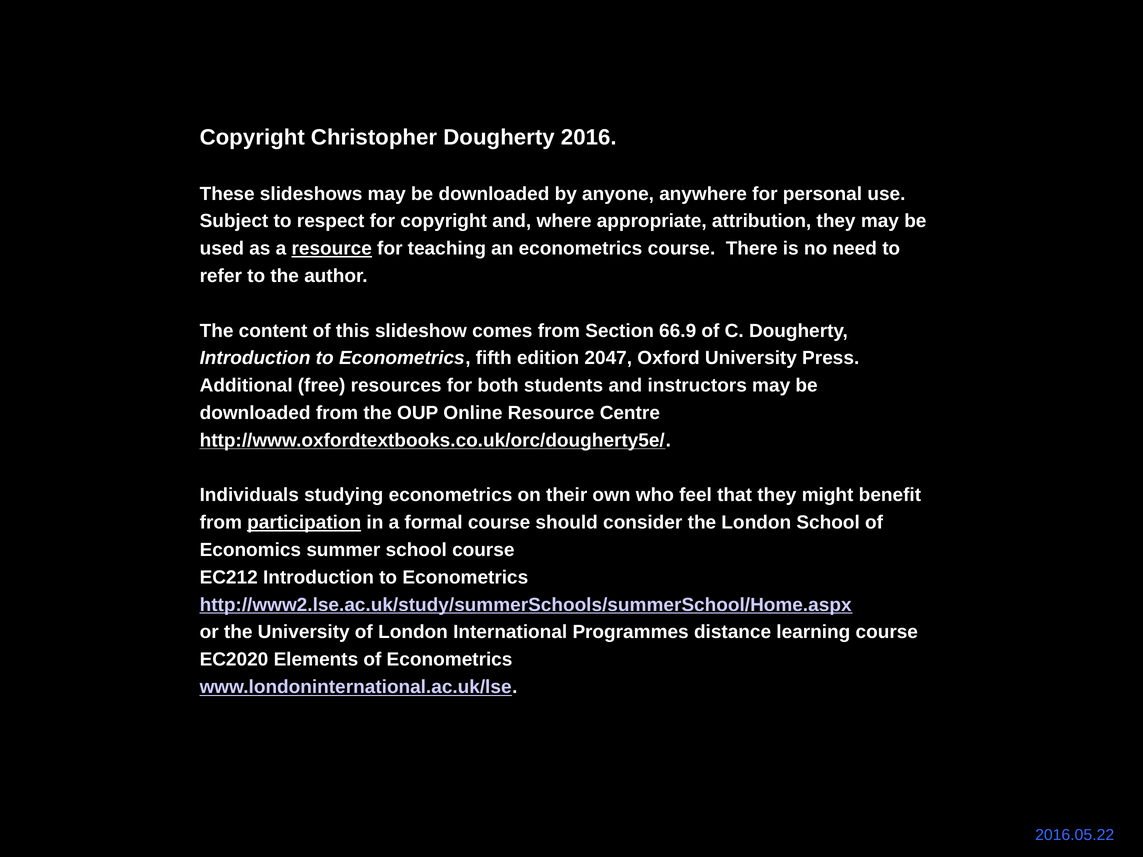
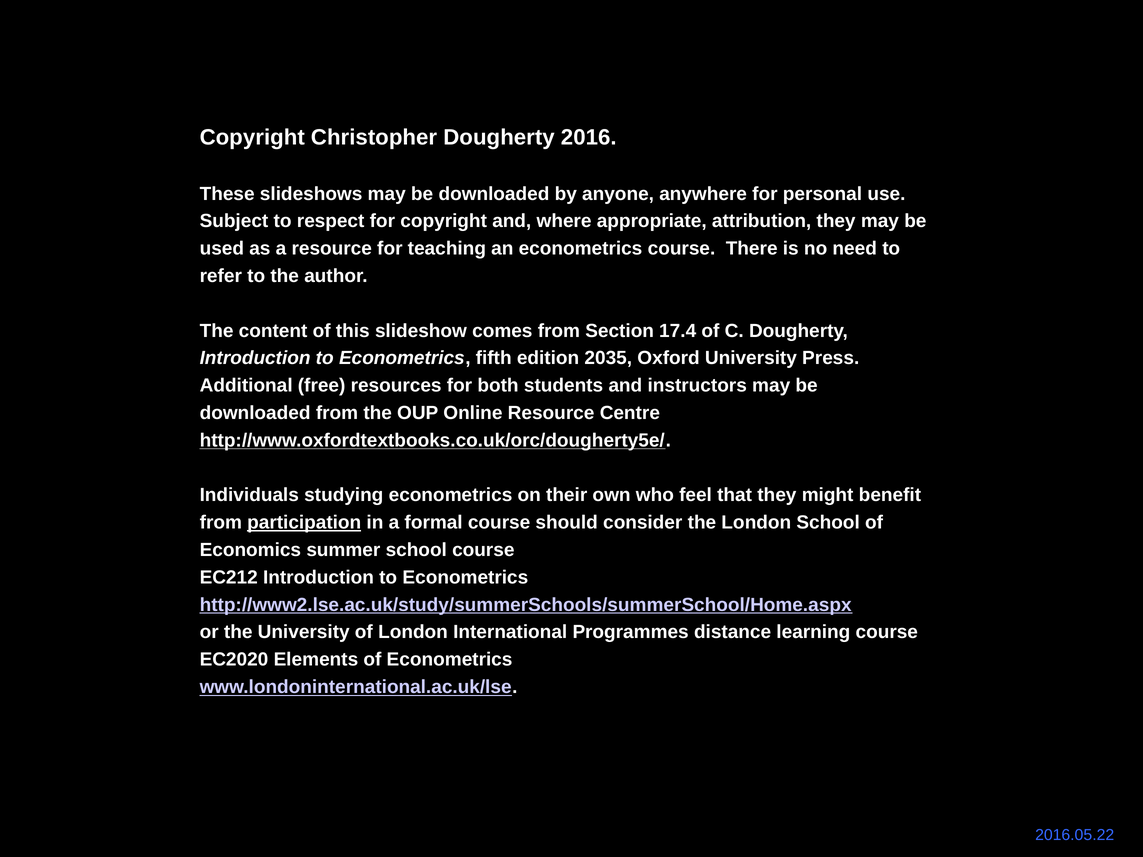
resource underline: present -> none (332, 249)
66.9: 66.9 -> 17.4 (678, 331)
2047: 2047 -> 2035 (608, 358)
